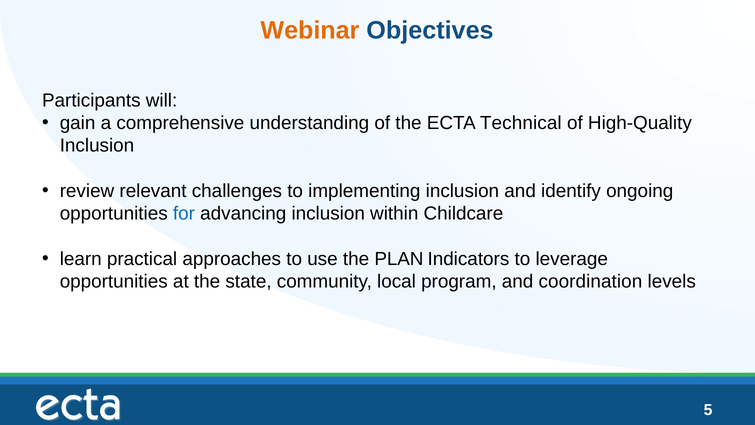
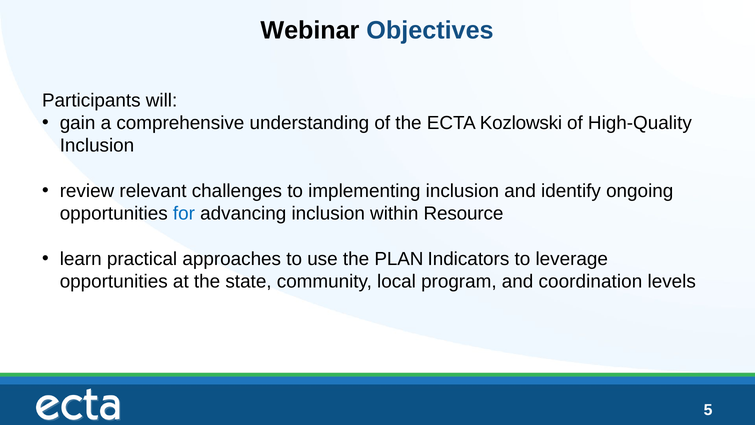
Webinar colour: orange -> black (310, 30)
Technical: Technical -> Kozlowski (521, 123)
Childcare: Childcare -> Resource (463, 213)
